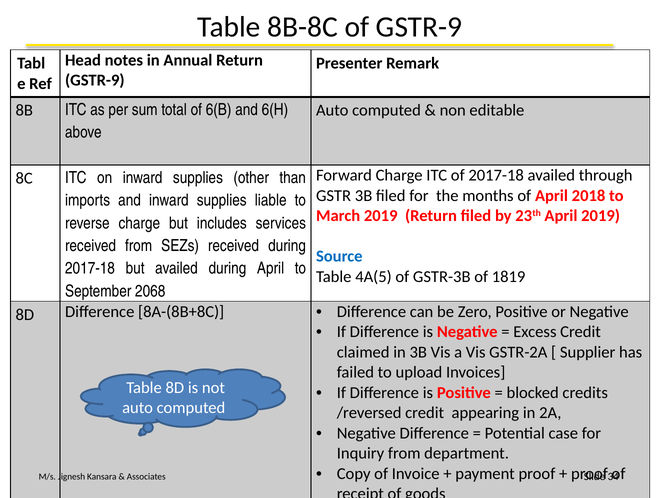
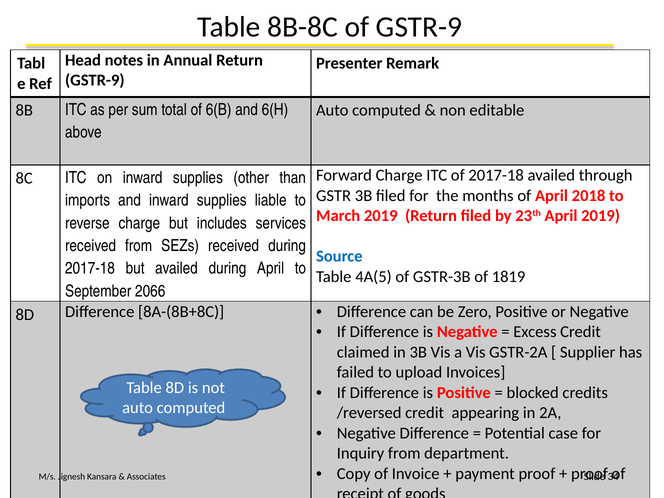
2068: 2068 -> 2066 (150, 291)
